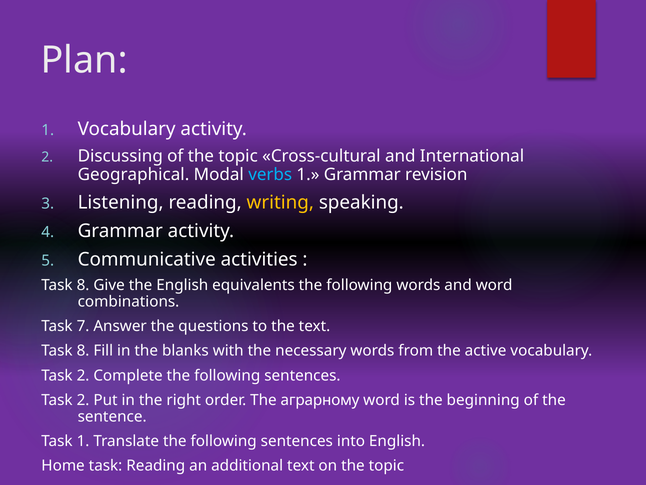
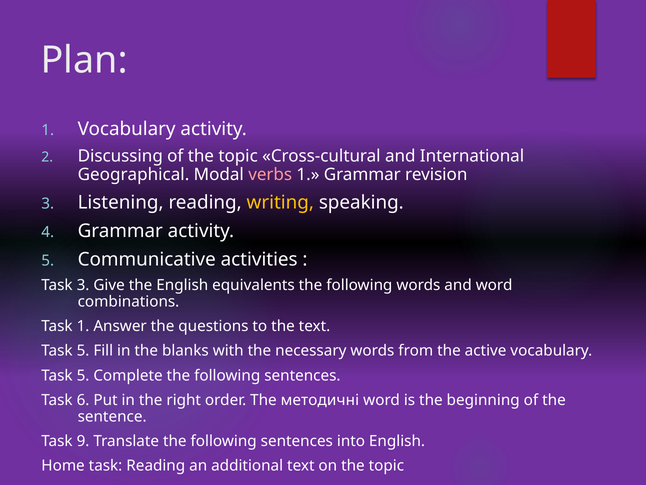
verbs colour: light blue -> pink (270, 175)
8: 8 -> 3 (83, 285)
Task 7: 7 -> 1 (83, 326)
8: 8 -> 5 (83, 351)
2: 2 -> 5 (83, 375)
2: 2 -> 6 (83, 400)
аграрному: аграрному -> методичні (320, 400)
Task 1: 1 -> 9 (83, 441)
